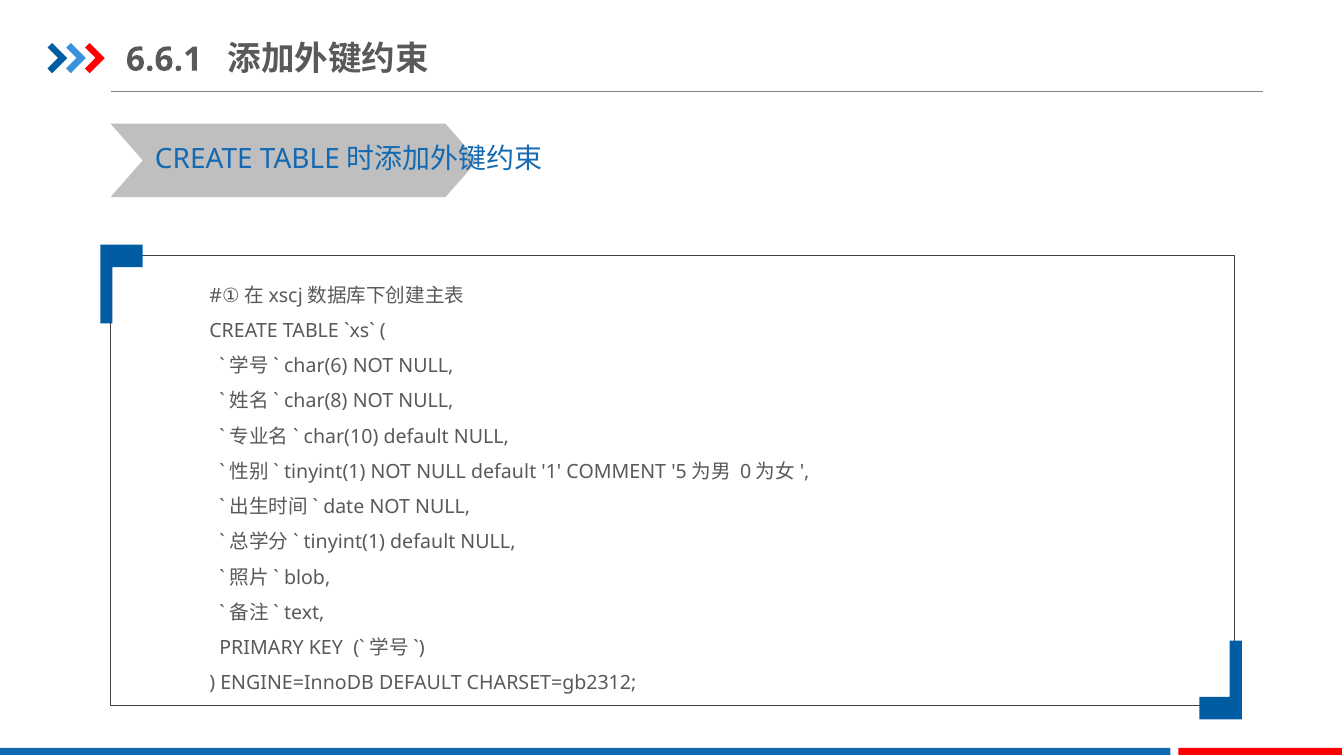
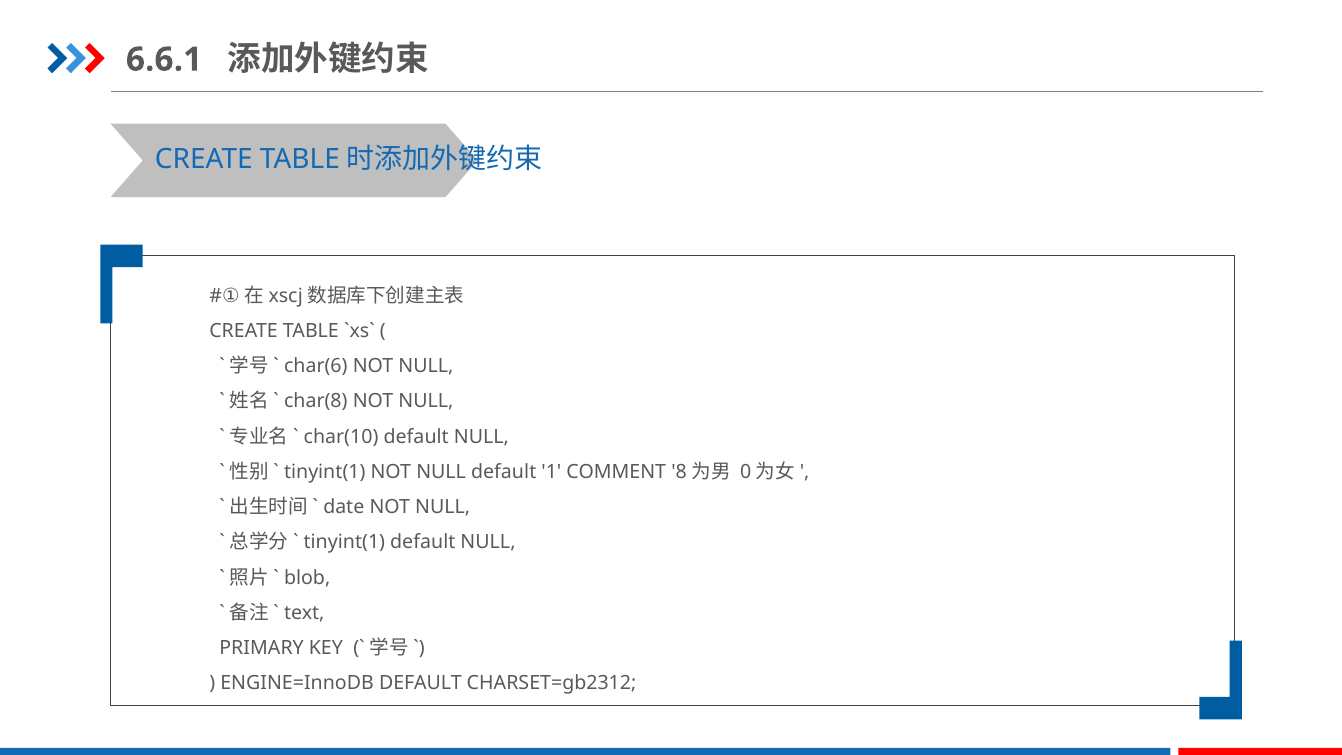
5: 5 -> 8 (679, 472)
